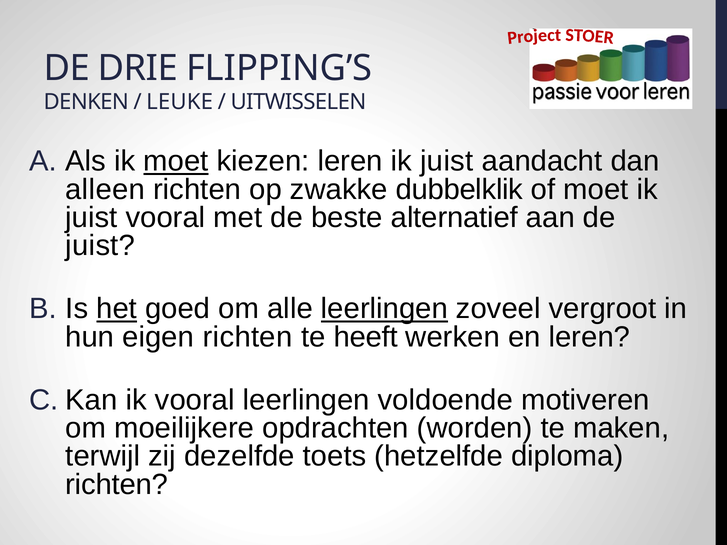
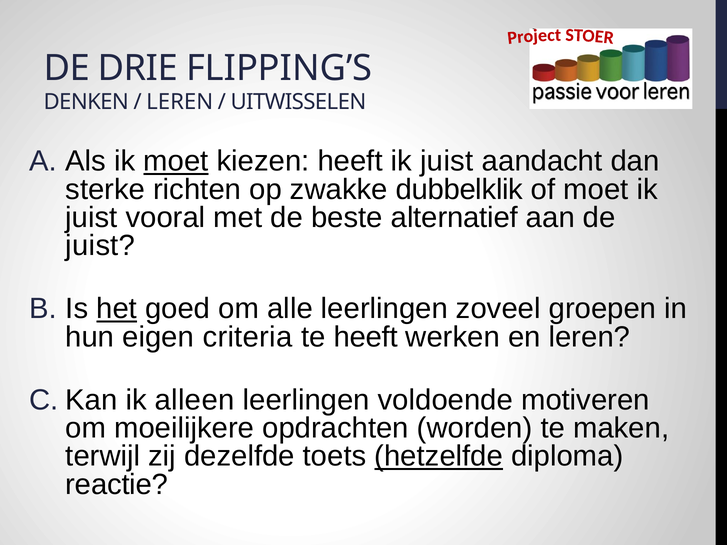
LEUKE: LEUKE -> LEREN (180, 102)
kiezen leren: leren -> heeft (350, 161)
alleen: alleen -> sterke (105, 190)
leerlingen underline: present -> none (384, 309)
vergroot: vergroot -> groepen (603, 309)
eigen richten: richten -> criteria (248, 337)
ik vooral: vooral -> alleen (195, 400)
hetzelfde underline: none -> present (439, 457)
richten: richten -> reactie (117, 485)
